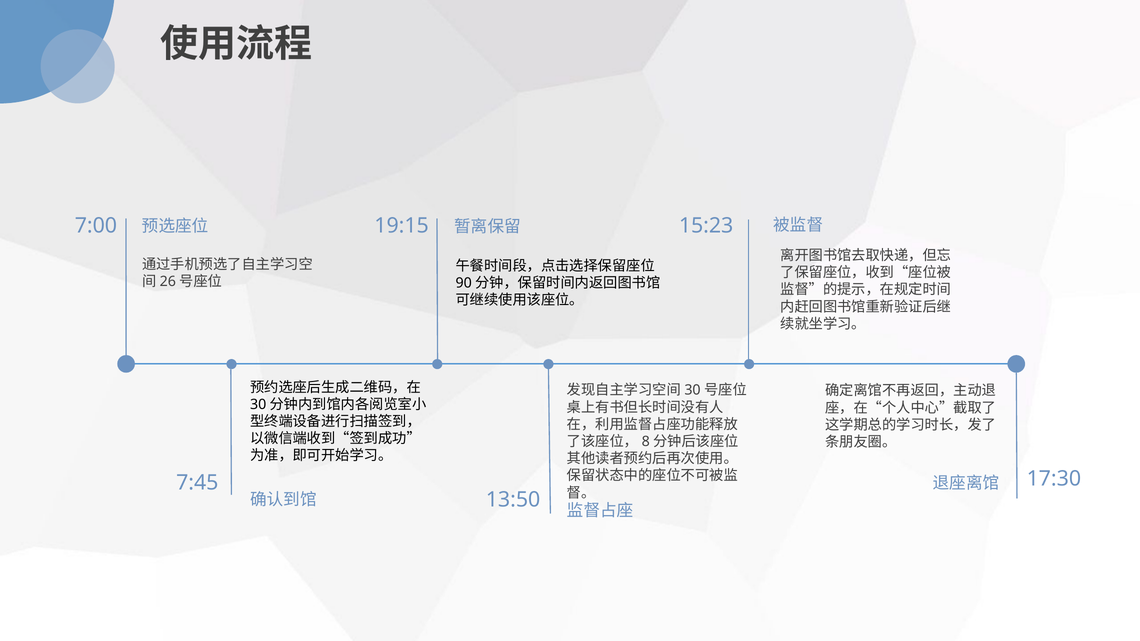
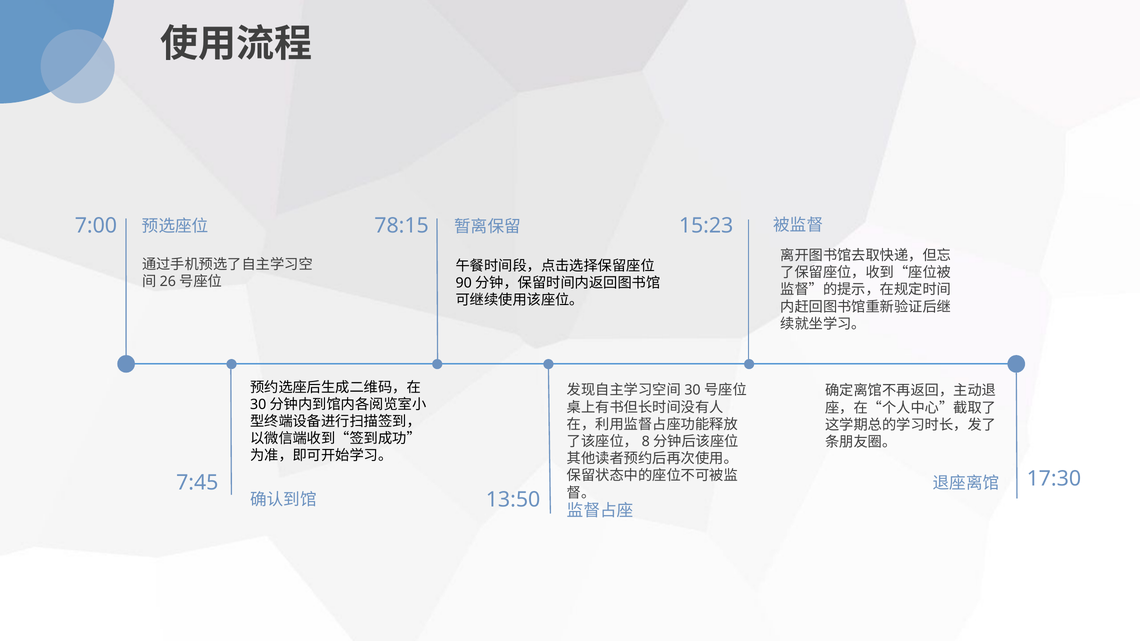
19:15: 19:15 -> 78:15 (402, 226)
